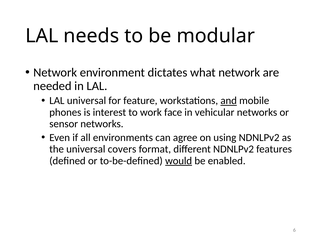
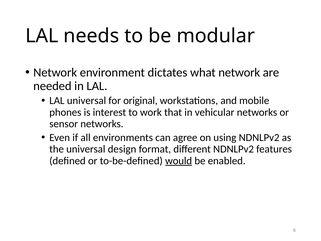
feature: feature -> original (140, 101)
and underline: present -> none (229, 101)
face: face -> that (173, 112)
covers: covers -> design (122, 149)
